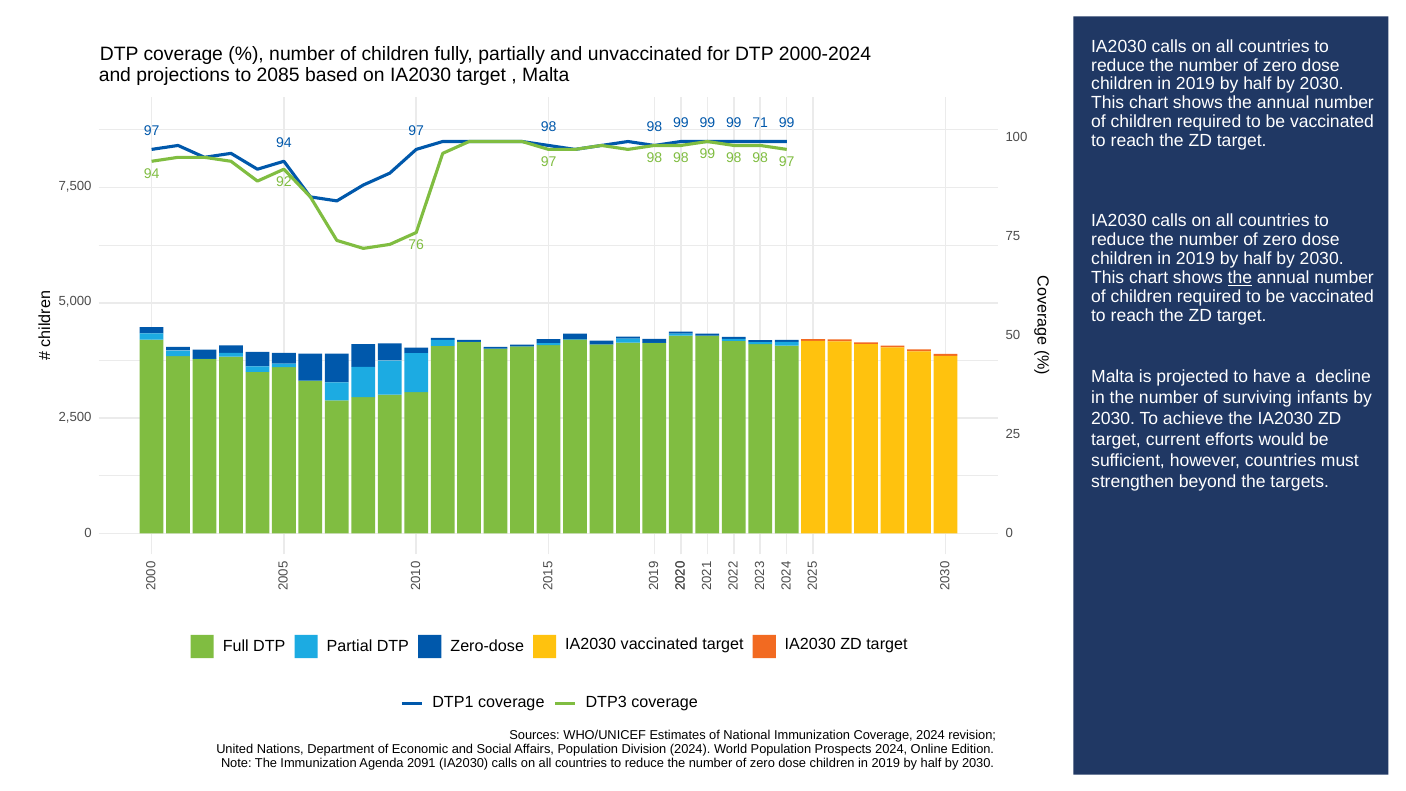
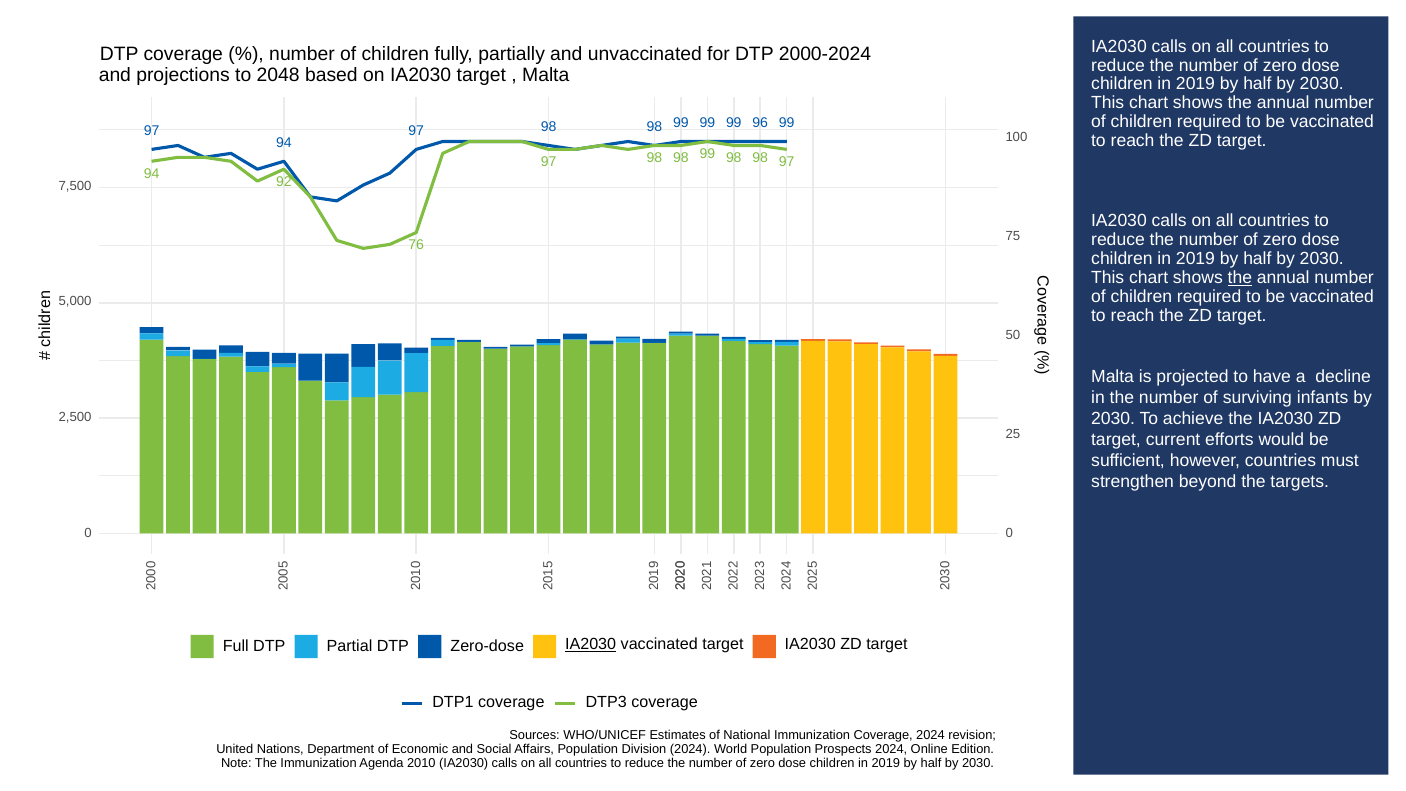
2085: 2085 -> 2048 (278, 75)
71: 71 -> 96 (760, 123)
IA2030 underline: none -> present (591, 644)
2091: 2091 -> 2010 (421, 763)
